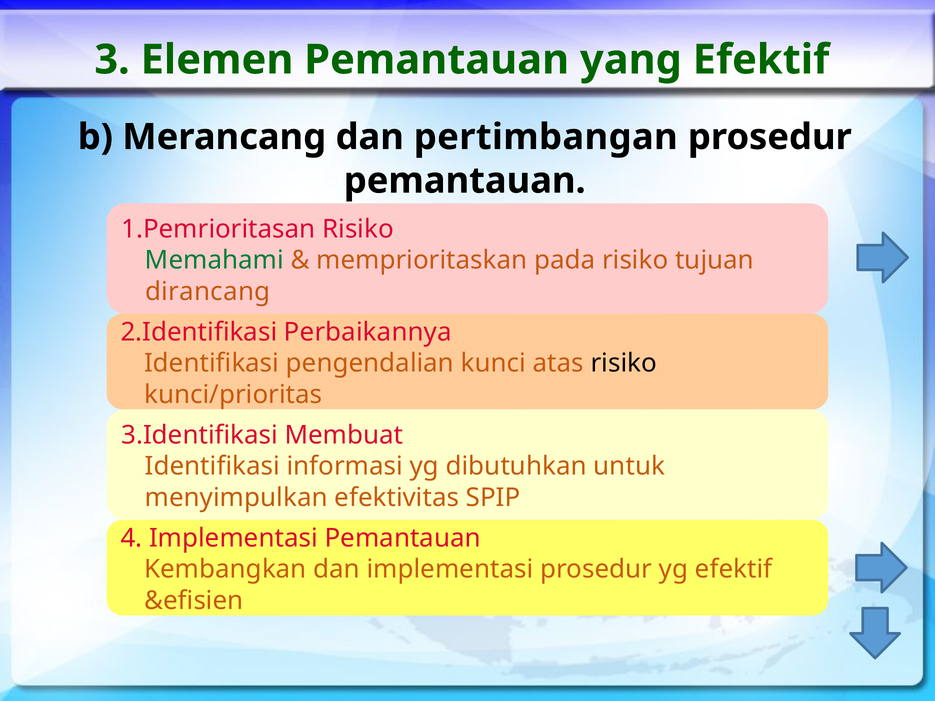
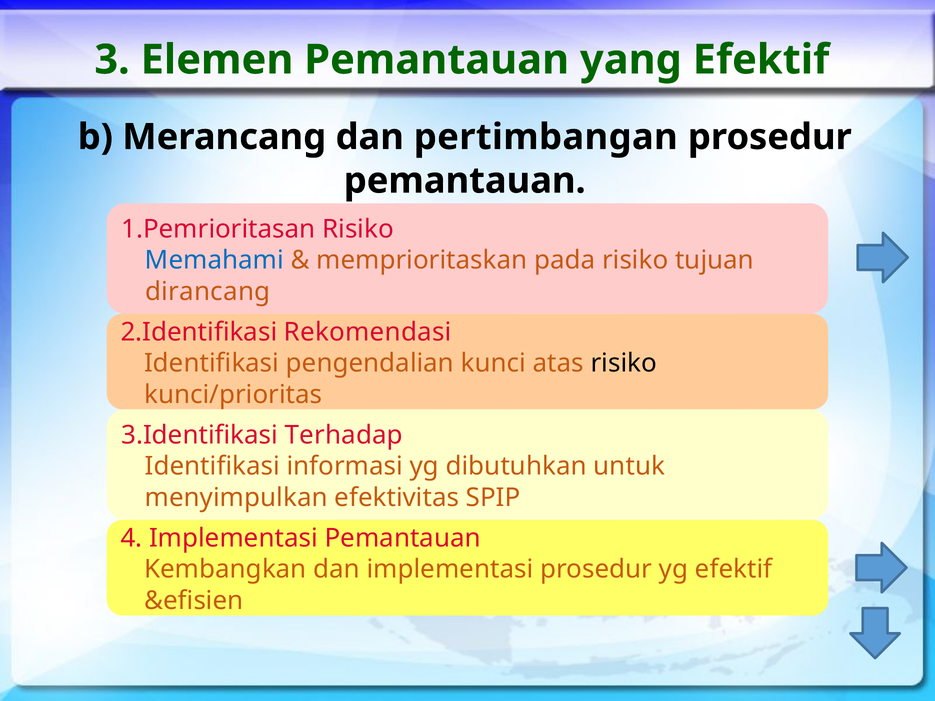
Memahami colour: green -> blue (214, 260)
Perbaikannya: Perbaikannya -> Rekomendasi (368, 332)
Membuat: Membuat -> Terhadap (344, 435)
